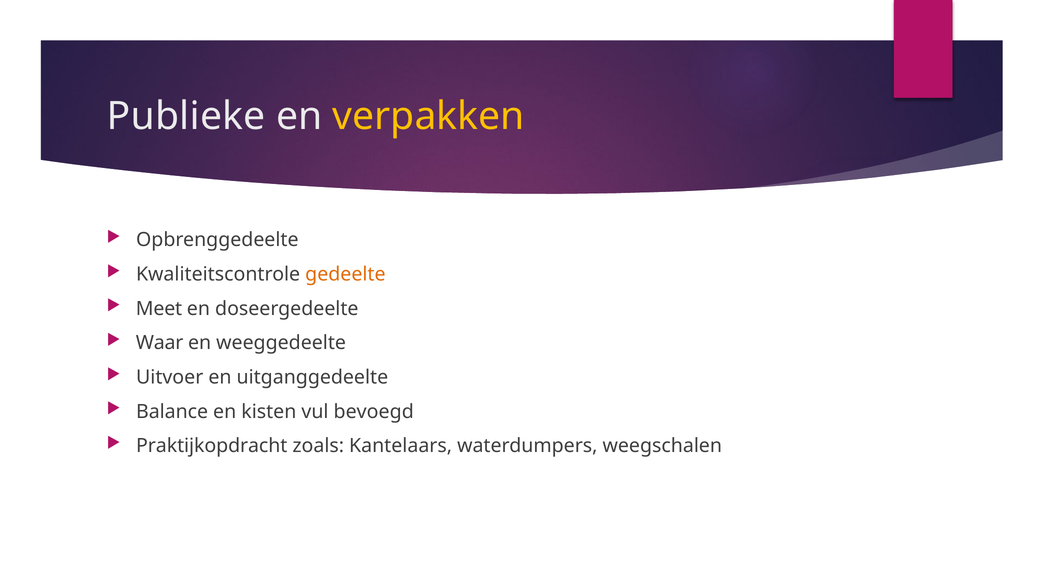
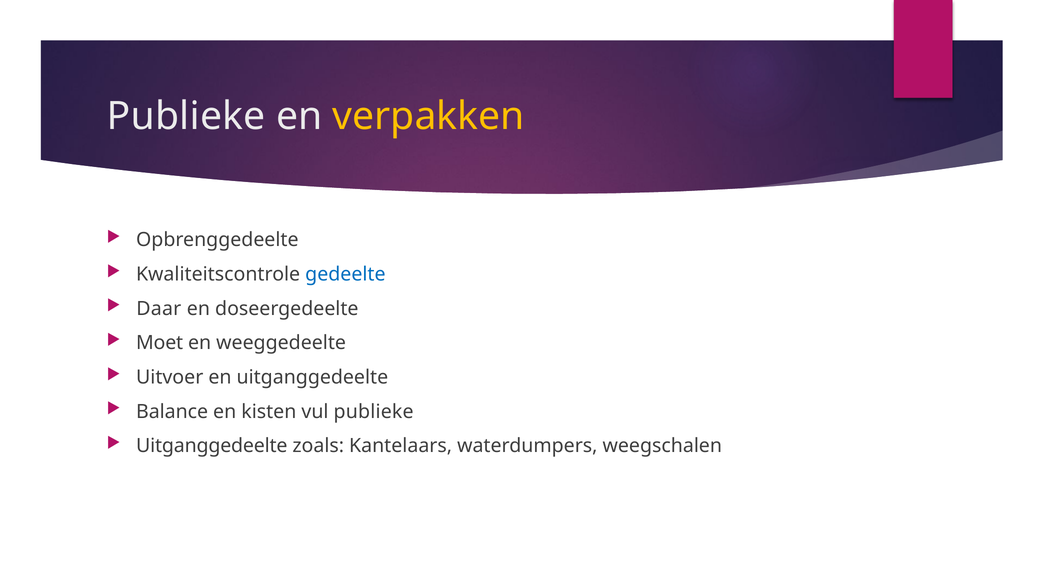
gedeelte colour: orange -> blue (345, 274)
Meet: Meet -> Daar (159, 309)
Waar: Waar -> Moet (160, 343)
vul bevoegd: bevoegd -> publieke (374, 412)
Praktijkopdracht: Praktijkopdracht -> Uitganggedeelte (212, 446)
